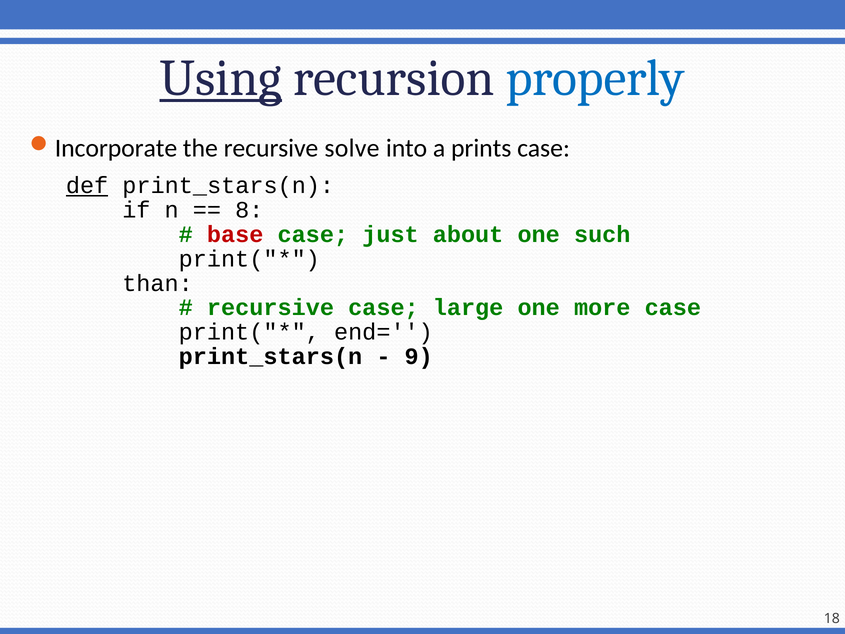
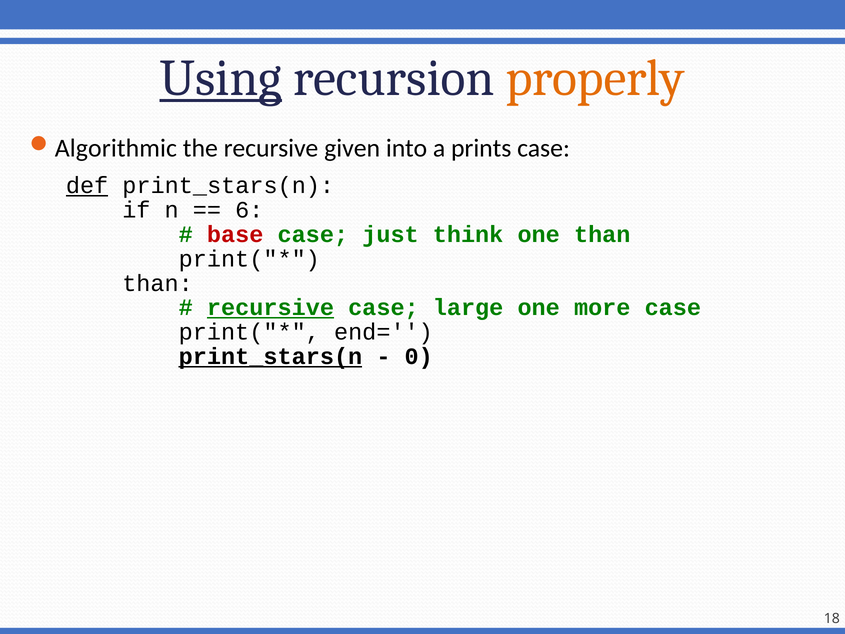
properly colour: blue -> orange (595, 78)
Incorporate: Incorporate -> Algorithmic (116, 148)
solve: solve -> given (352, 148)
8: 8 -> 6 (249, 210)
about: about -> think (468, 234)
one such: such -> than (602, 234)
recursive underline: none -> present (270, 308)
print_stars(n underline: none -> present (270, 356)
9: 9 -> 0 (419, 356)
